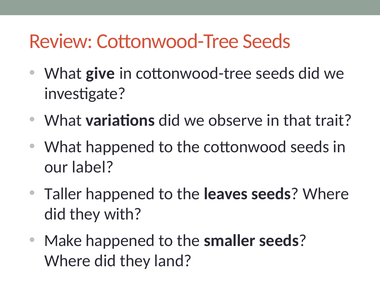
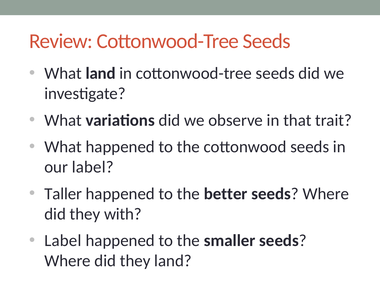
What give: give -> land (101, 73)
leaves: leaves -> better (226, 194)
Make: Make -> Label (63, 241)
